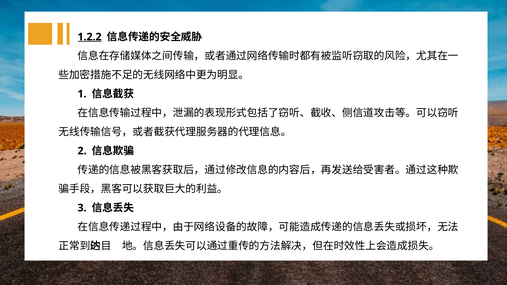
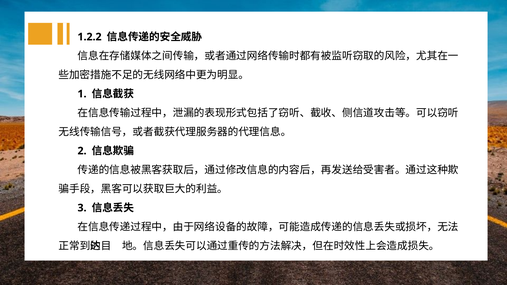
1.2.2 underline: present -> none (90, 37)
